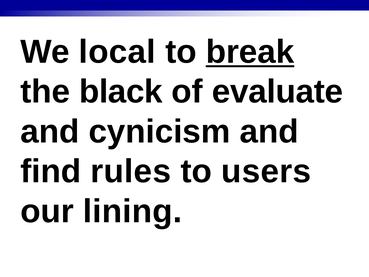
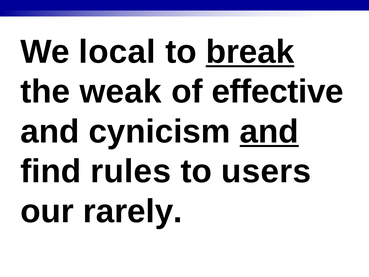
black: black -> weak (121, 92)
evaluate: evaluate -> effective (278, 92)
and underline: none -> present (269, 132)
lining: lining -> rarely (133, 211)
